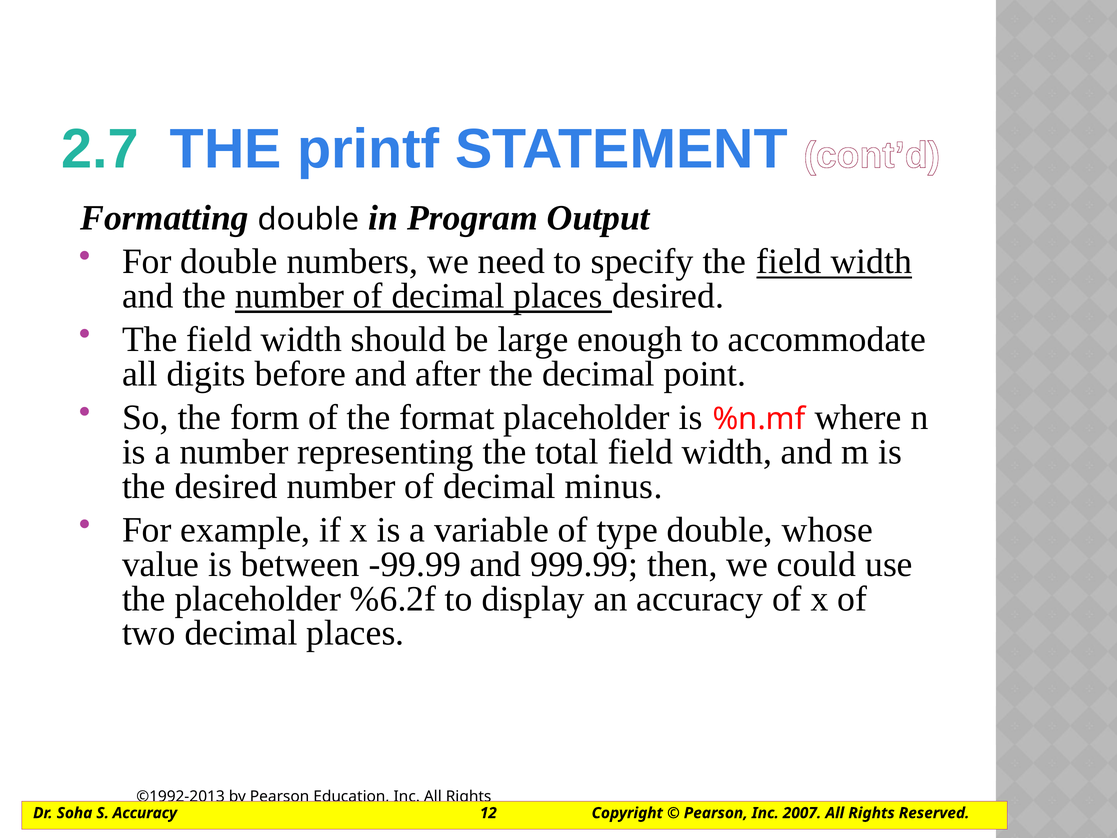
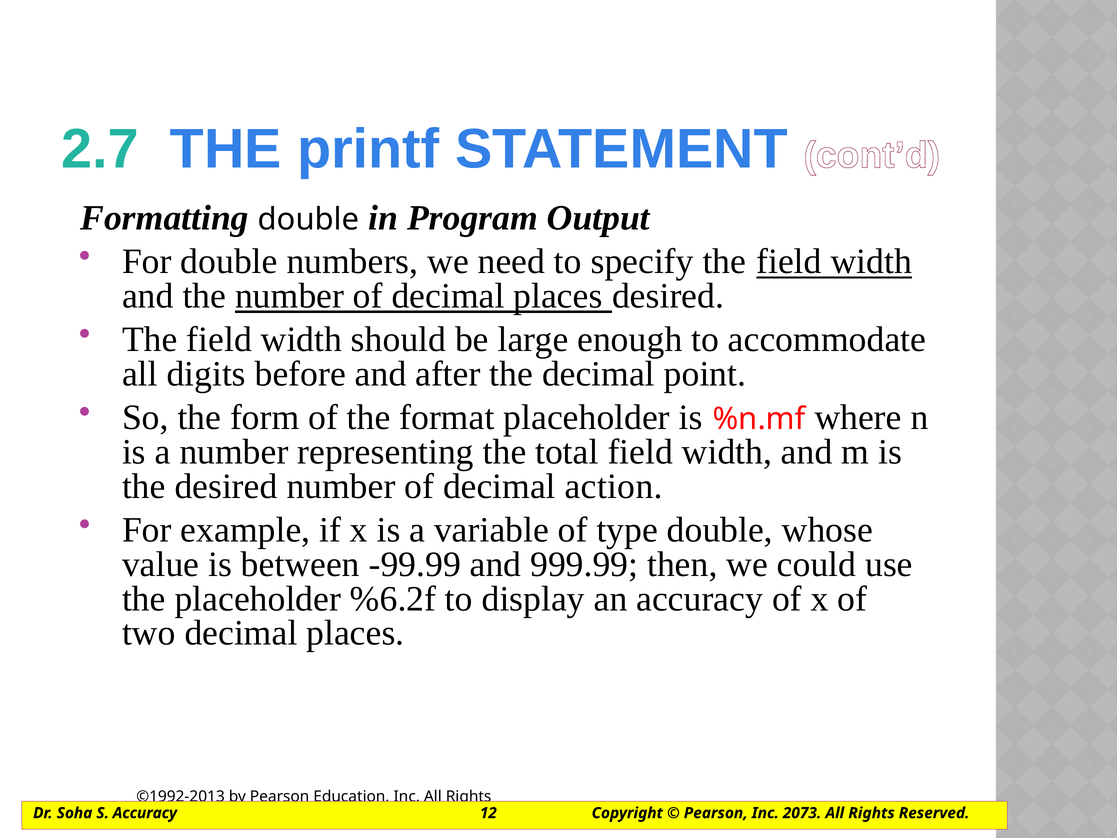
minus: minus -> action (614, 486)
2007: 2007 -> 2073 (802, 813)
